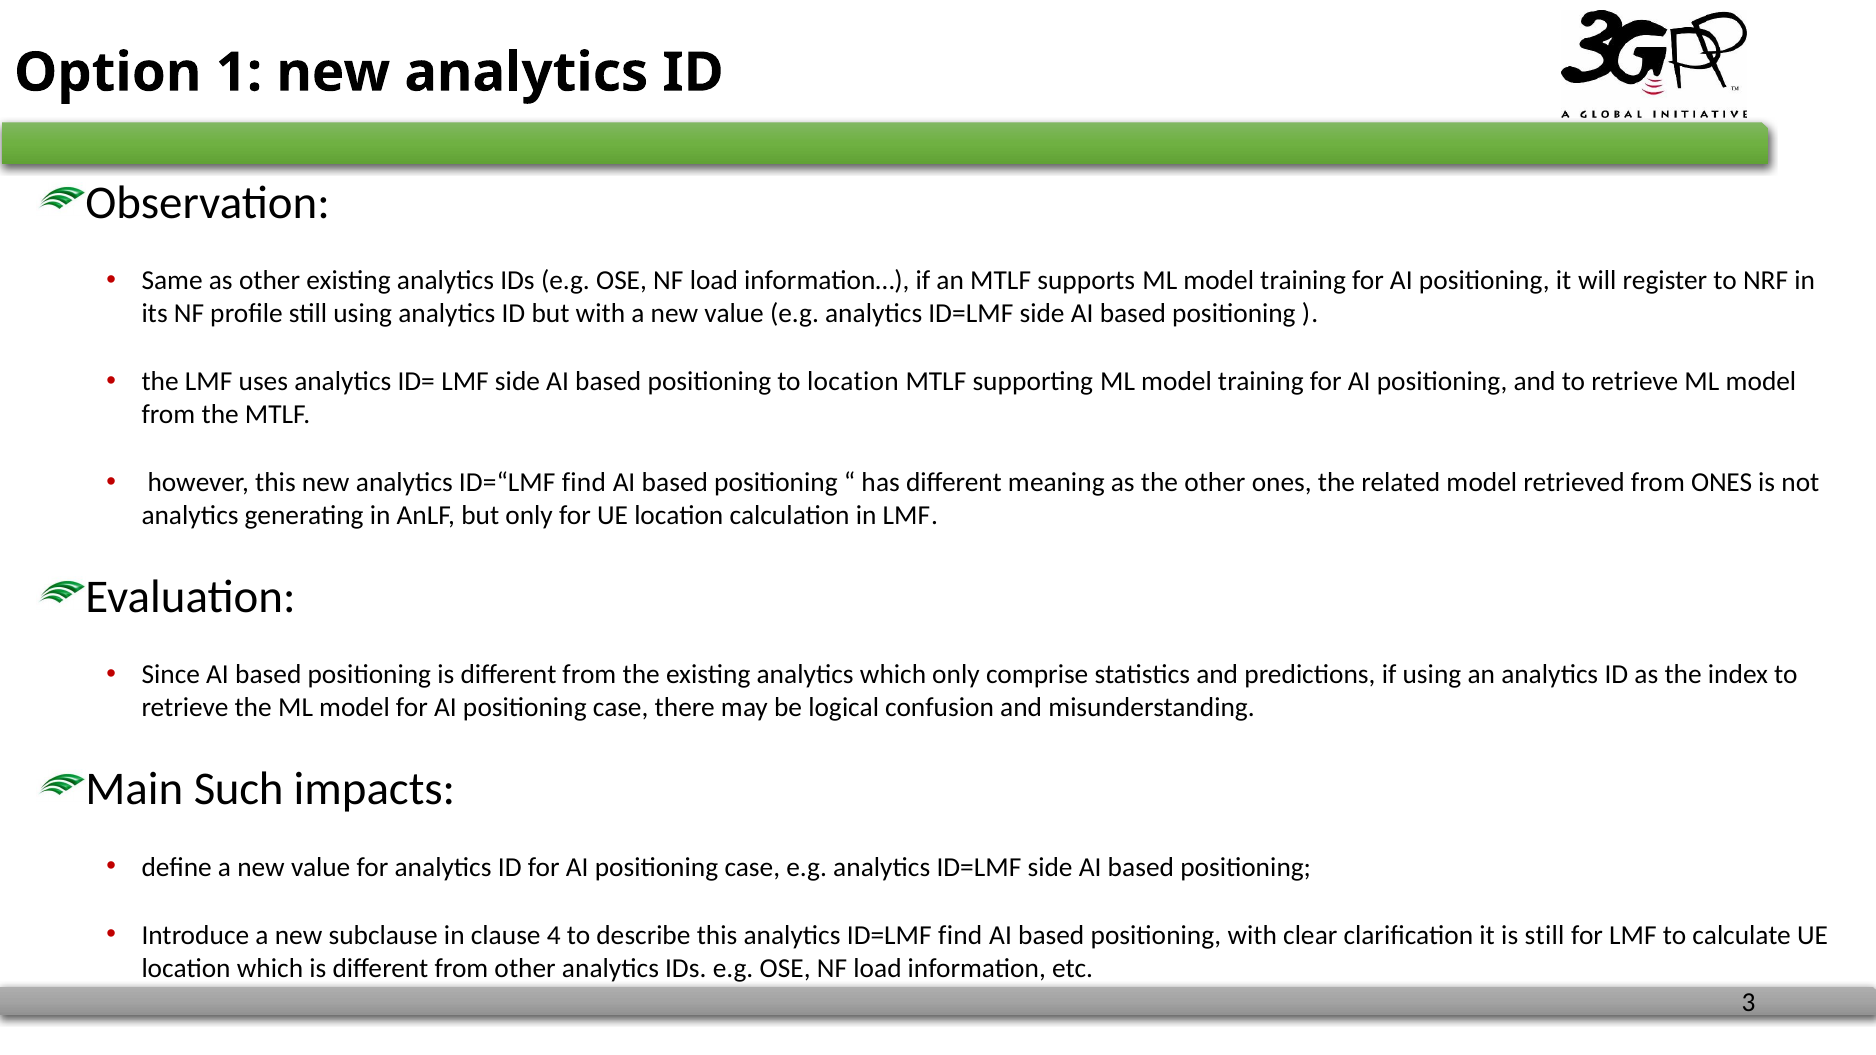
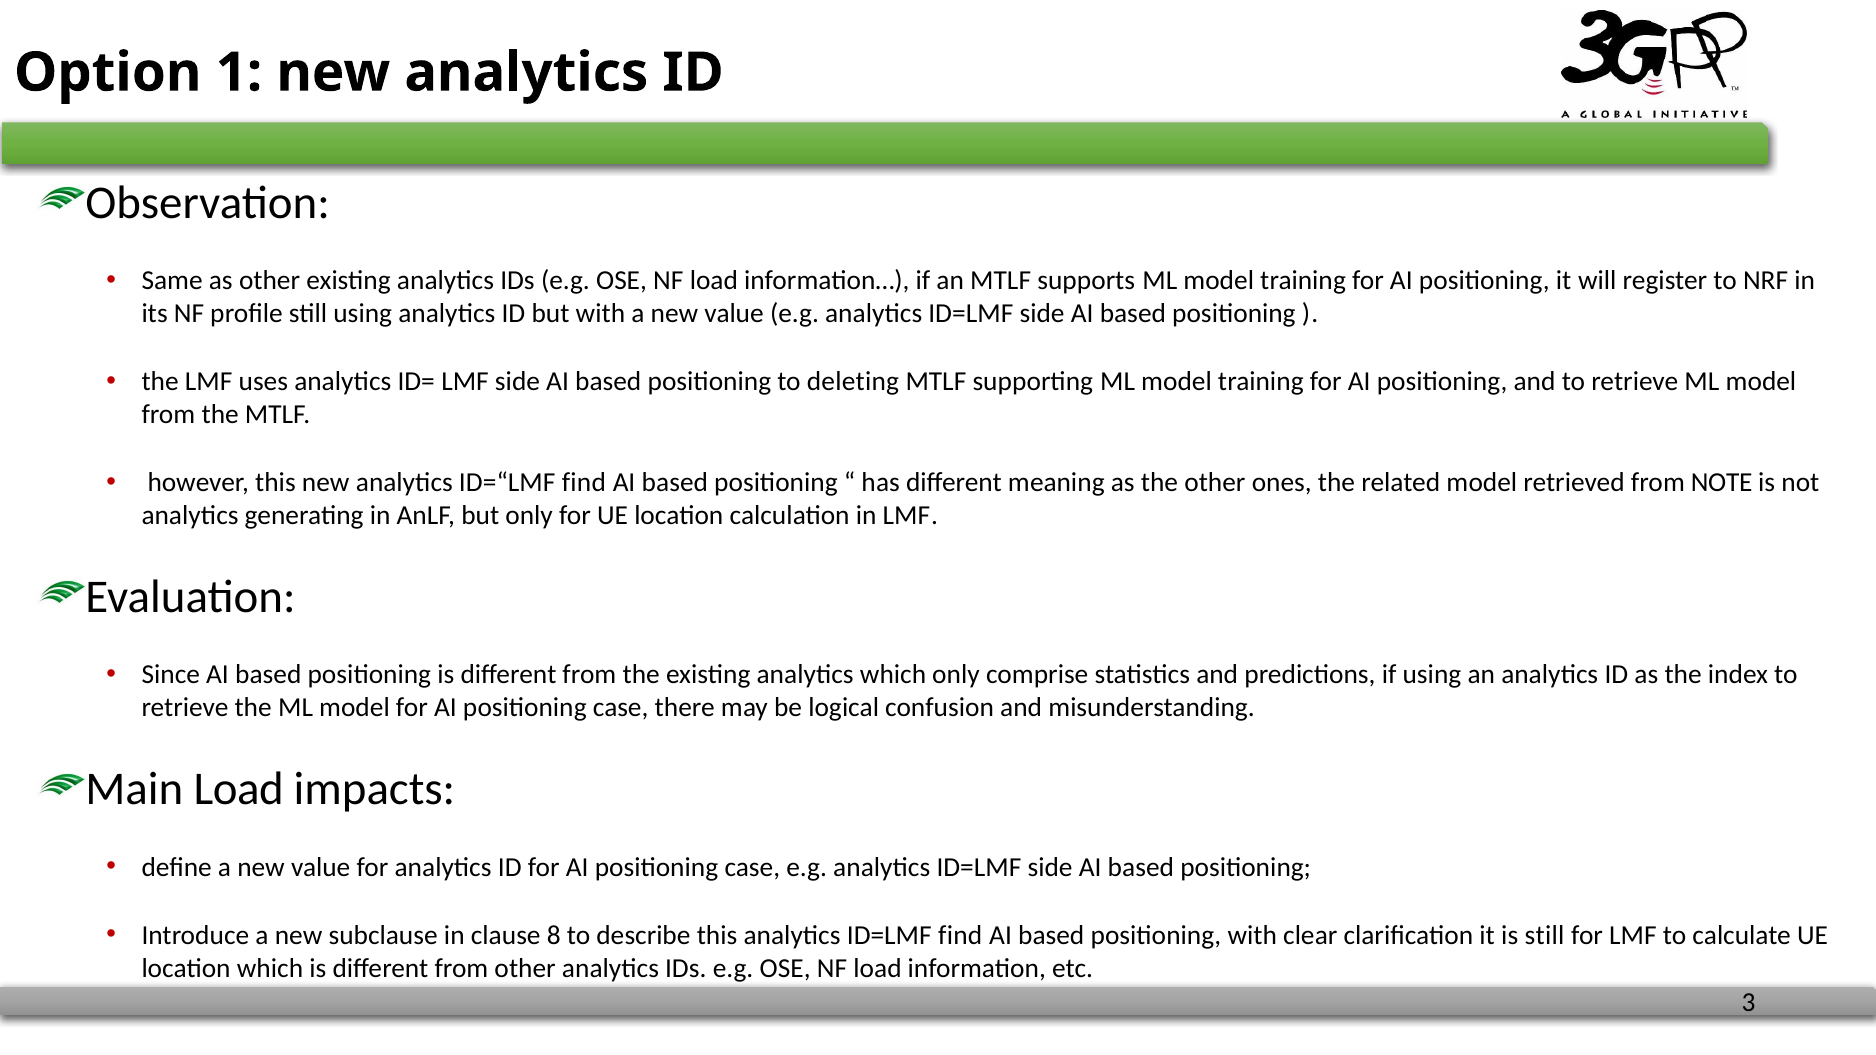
to location: location -> deleting (853, 382)
from ONES: ONES -> NOTE (1722, 483)
Main Such: Such -> Load (239, 789)
4: 4 -> 8 (554, 935)
